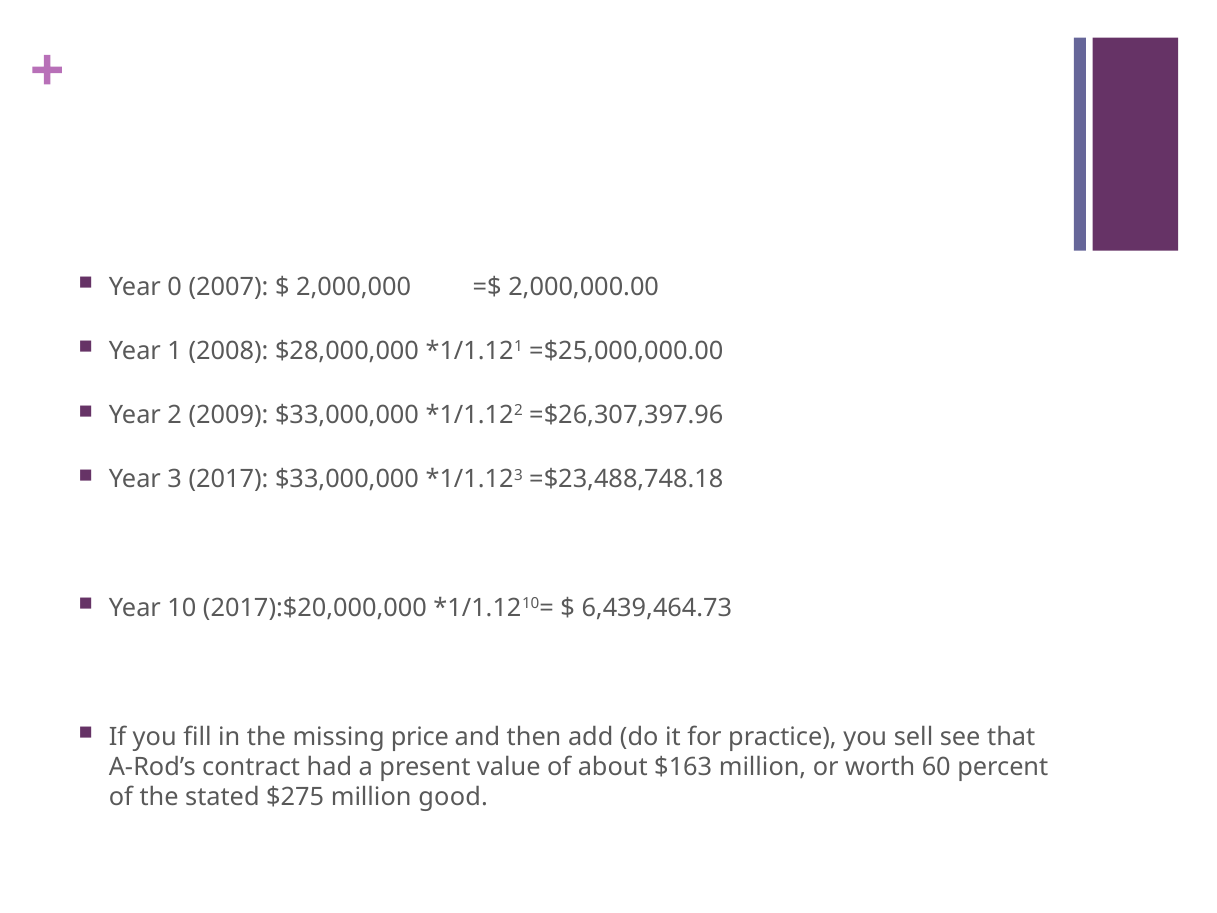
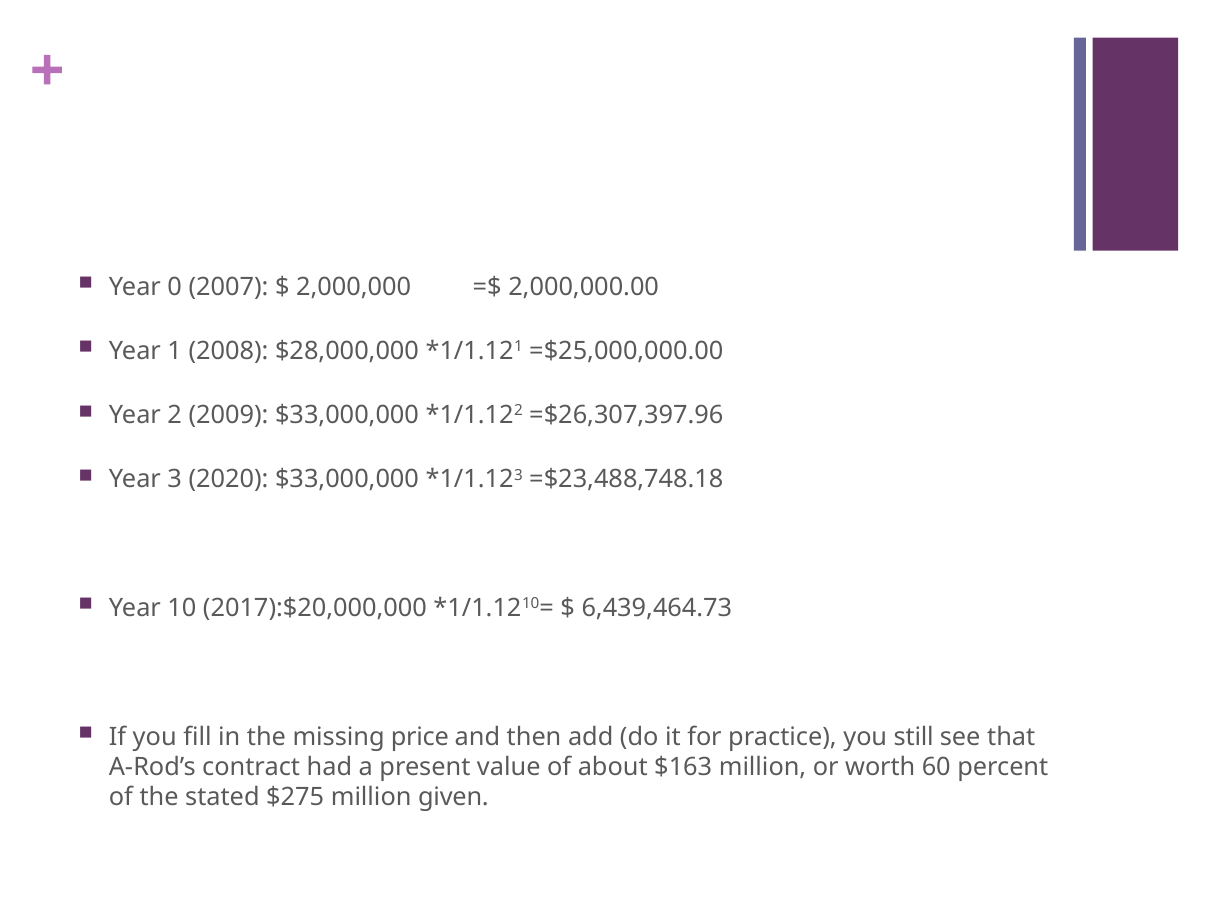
2017: 2017 -> 2020 (229, 479)
sell: sell -> still (914, 736)
good: good -> given (453, 797)
